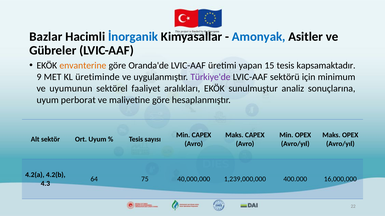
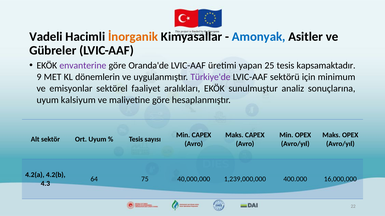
Bazlar: Bazlar -> Vadeli (46, 37)
İnorganik colour: blue -> orange (133, 37)
envanterine colour: orange -> purple (83, 66)
15: 15 -> 25 (269, 66)
üretiminde: üretiminde -> dönemlerin (98, 77)
uyumunun: uyumunun -> emisyonlar (71, 89)
perborat: perborat -> kalsiyum (78, 100)
